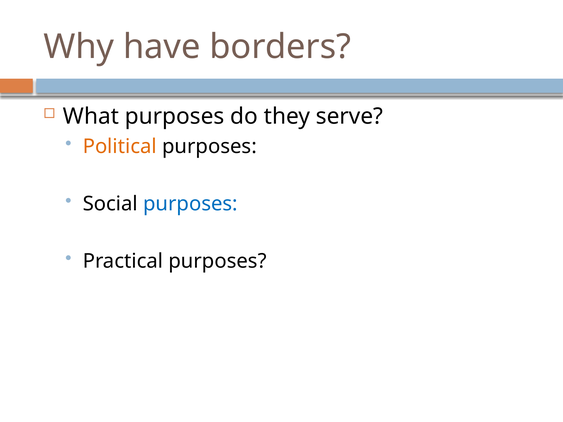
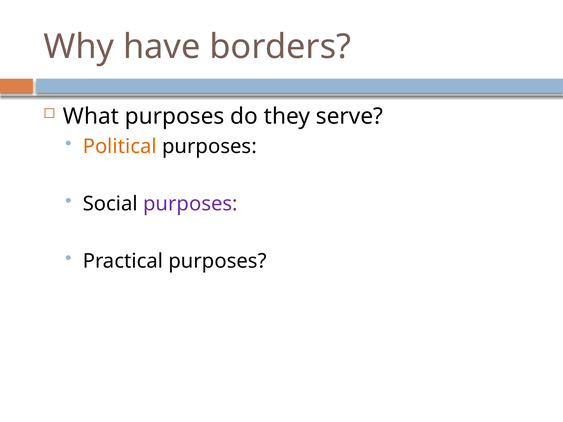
purposes colour: blue -> purple (190, 204)
